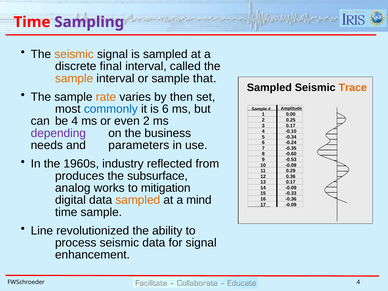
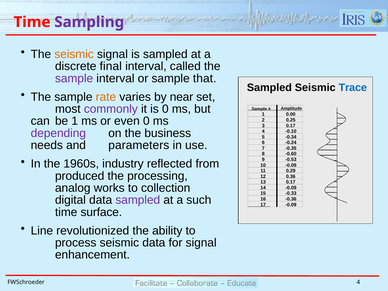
sample colour: orange -> purple (74, 78)
Trace colour: orange -> blue (353, 88)
then: then -> near (181, 97)
commonly colour: blue -> purple (111, 109)
is 6: 6 -> 0 (165, 109)
be 4: 4 -> 1 (75, 121)
even 2: 2 -> 0 (146, 121)
produces: produces -> produced (80, 176)
subsurface: subsurface -> processing (157, 176)
mitigation: mitigation -> collection (166, 188)
sampled colour: orange -> purple (138, 200)
mind: mind -> such (199, 200)
time sample: sample -> surface (101, 212)
